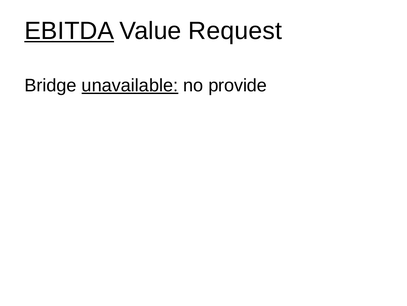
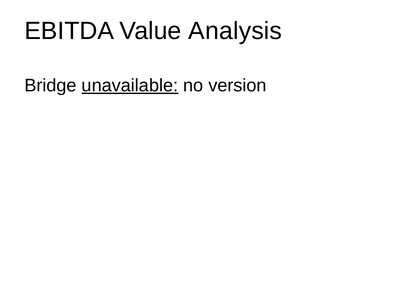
EBITDA underline: present -> none (69, 31)
Request: Request -> Analysis (235, 31)
provide: provide -> version (238, 85)
